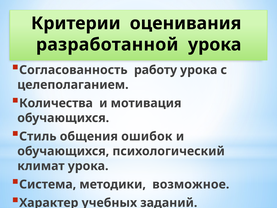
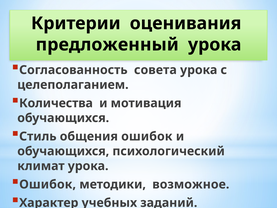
разработанной: разработанной -> предложенный (107, 45)
работу: работу -> совета (155, 70)
Система: Система -> Ошибок (48, 184)
